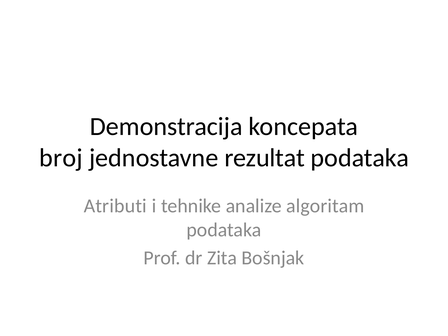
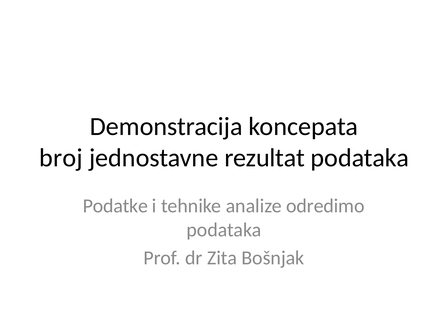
Atributi: Atributi -> Podatke (115, 206)
algoritam: algoritam -> odredimo (325, 206)
